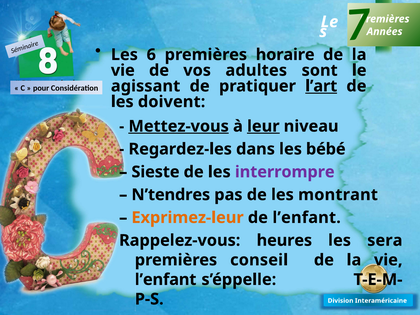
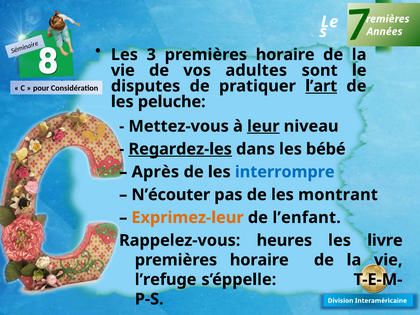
6: 6 -> 3 (151, 55)
agissant: agissant -> disputes (146, 86)
doivent: doivent -> peluche (172, 102)
Mettez-vous underline: present -> none (179, 126)
Regardez-les underline: none -> present (180, 149)
Sieste: Sieste -> Après (155, 172)
interrompre colour: purple -> blue (285, 172)
N’tendres: N’tendres -> N’écouter (171, 195)
sera: sera -> livre (385, 240)
conseil: conseil -> horaire (259, 260)
l’enfant: l’enfant -> l’refuge (166, 280)
